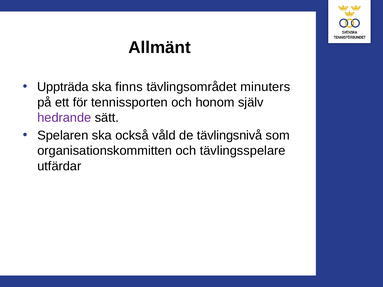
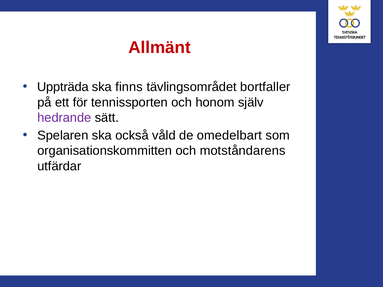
Allmänt colour: black -> red (160, 47)
minuters: minuters -> bortfaller (265, 87)
tävlingsnivå: tävlingsnivå -> omedelbart (230, 136)
tävlingsspelare: tävlingsspelare -> motståndarens (243, 151)
